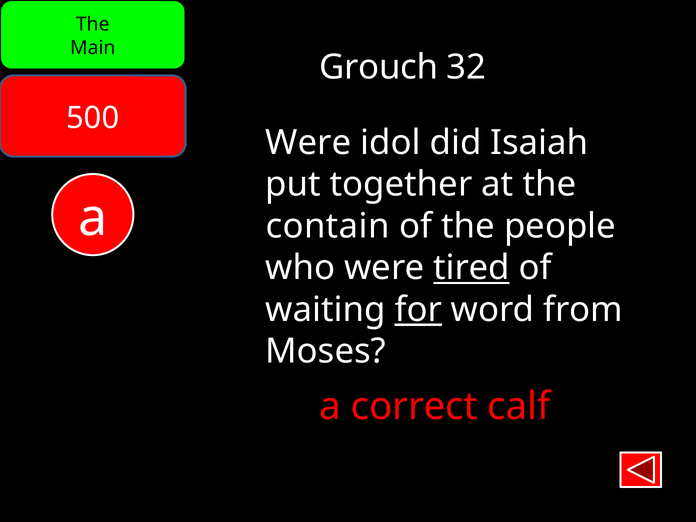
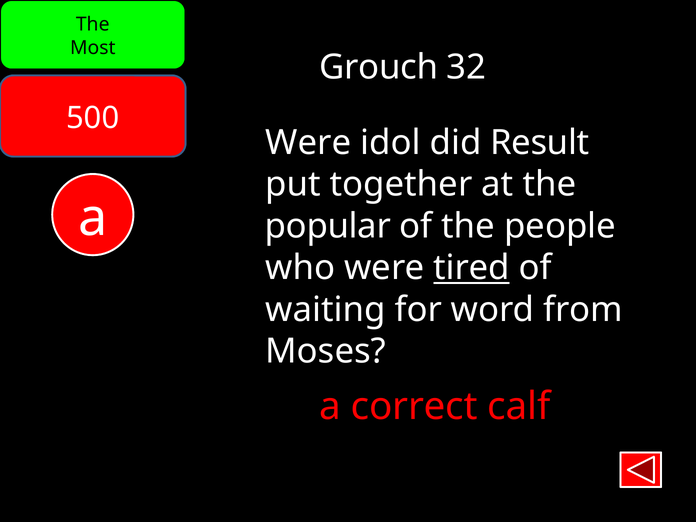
Main: Main -> Most (93, 48)
Isaiah: Isaiah -> Result (540, 143)
contain: contain -> popular (328, 226)
for underline: present -> none (418, 310)
